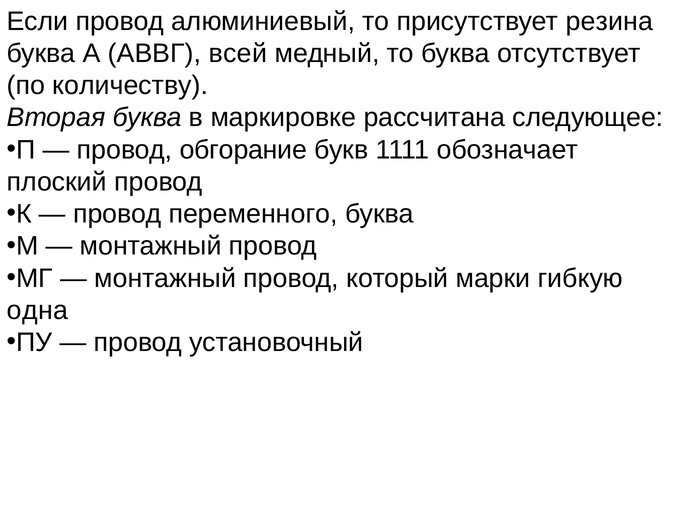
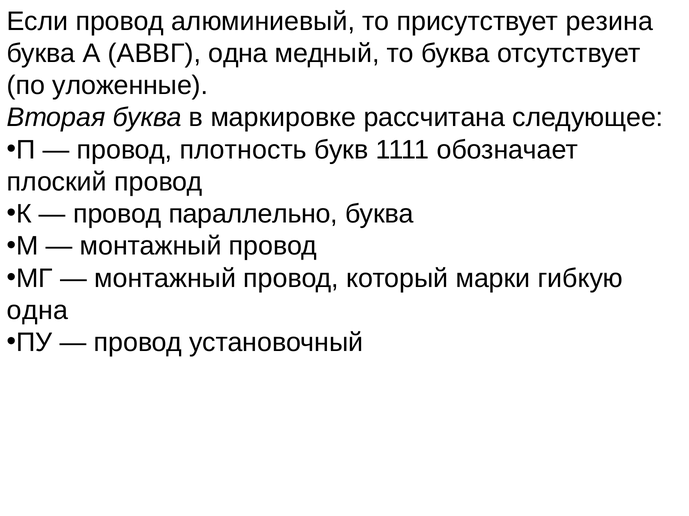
АВВГ всей: всей -> одна (238, 53)
количеству: количеству -> уложенные (130, 86)
обгорание: обгорание -> плотность (243, 150)
переменного: переменного -> параллельно (253, 214)
